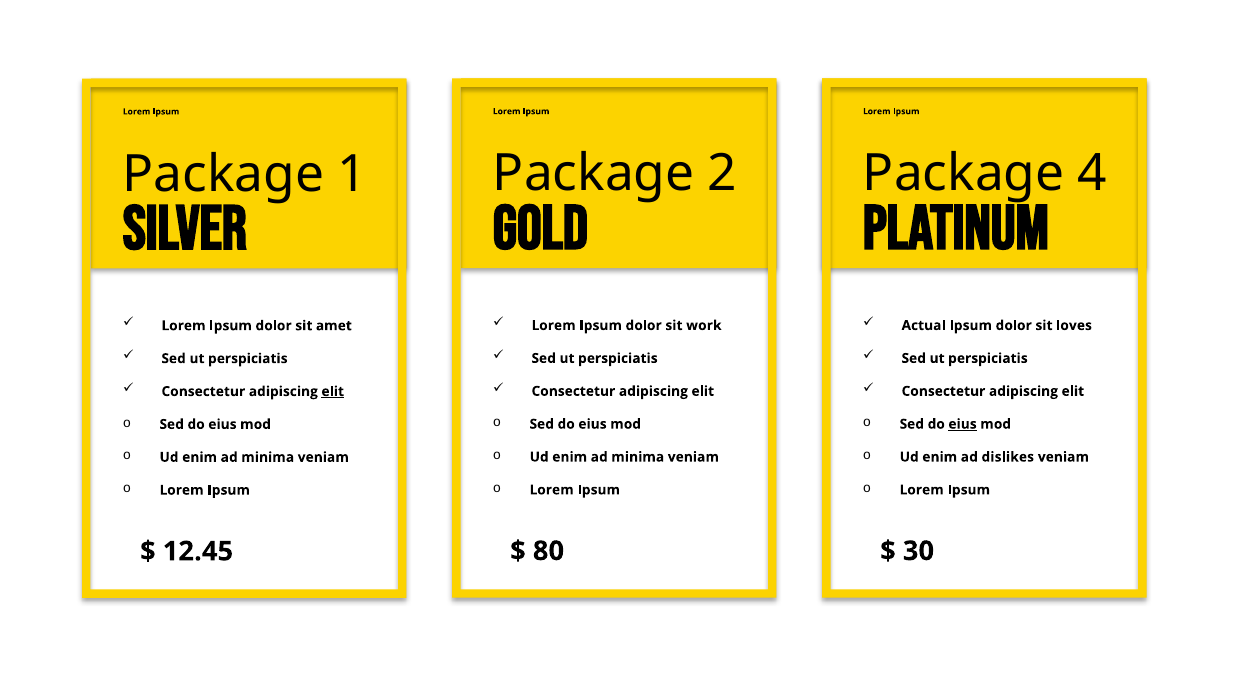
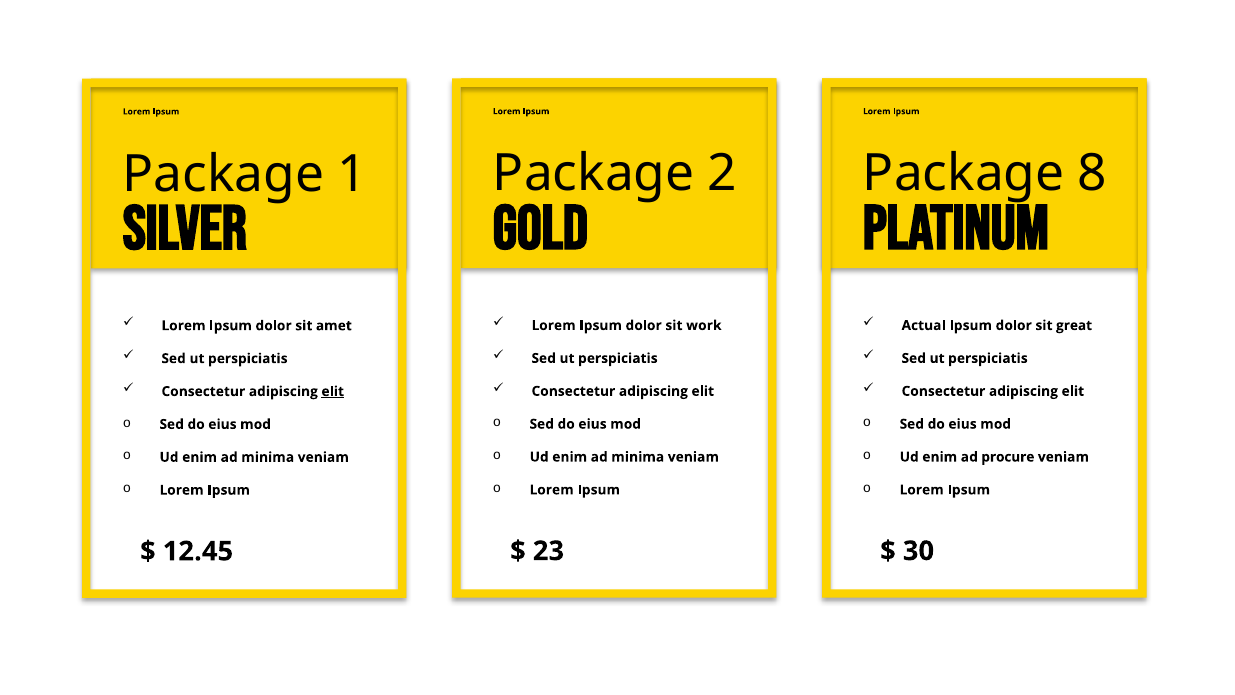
4: 4 -> 8 (1093, 174)
loves: loves -> great (1074, 325)
eius underline: present -> none (963, 424)
dislikes: dislikes -> procure (1008, 457)
80: 80 -> 23 (548, 551)
